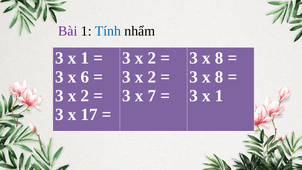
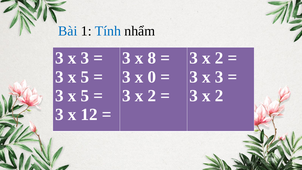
Bài colour: purple -> blue (68, 31)
1: 1 -> 3 (85, 58)
2: 2 -> 8 (152, 58)
8: 8 -> 2 (219, 58)
6: 6 -> 5 (85, 77)
2: 2 -> 0 (152, 77)
8: 8 -> 3 (219, 77)
2: 2 -> 5 (85, 96)
7: 7 -> 2 (152, 96)
1: 1 -> 2 (219, 96)
17: 17 -> 12 (89, 114)
